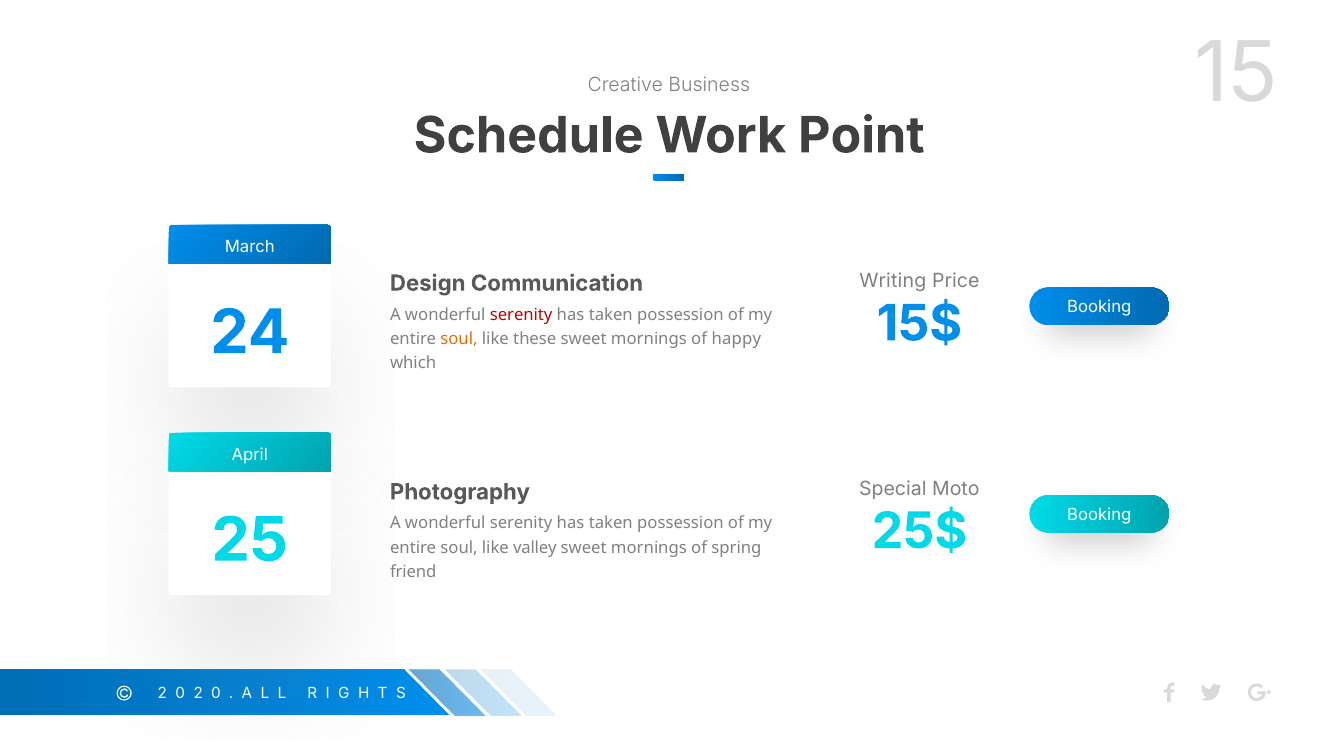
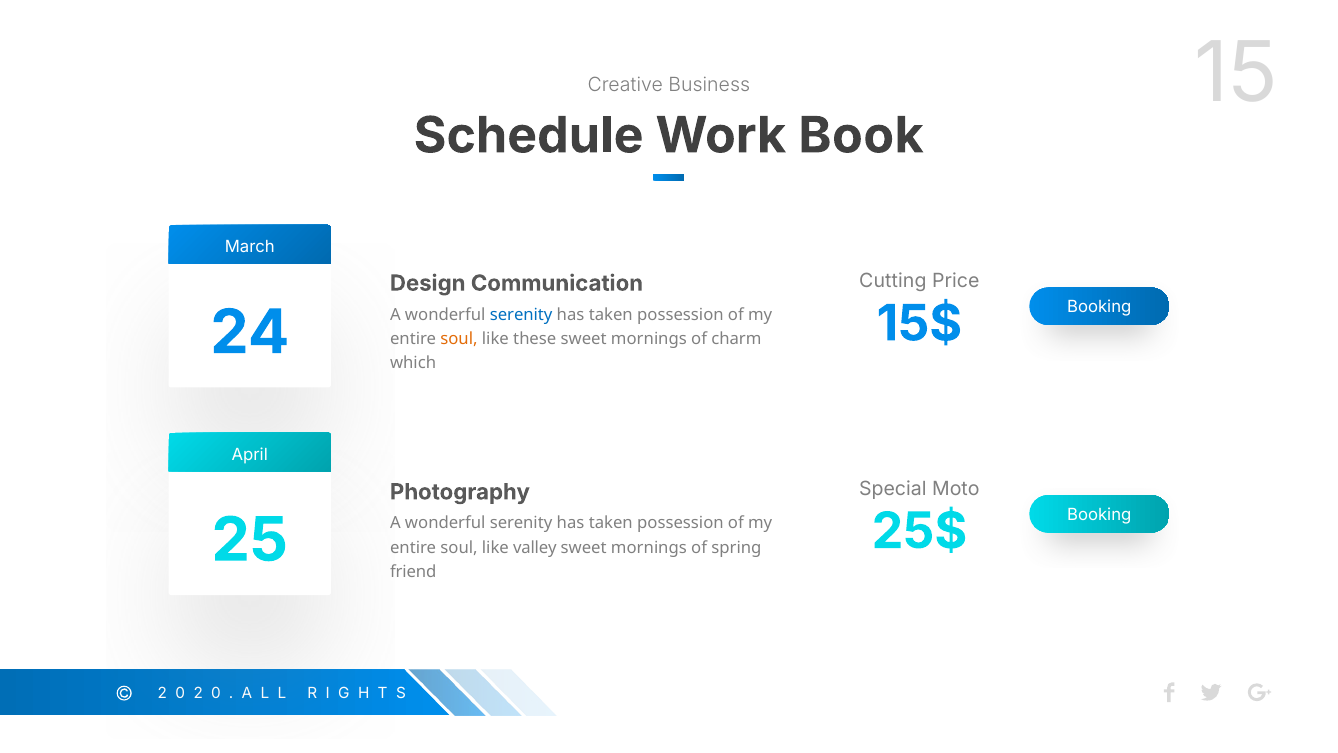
Point: Point -> Book (861, 136)
Writing: Writing -> Cutting (893, 281)
serenity colour: red -> blue (521, 315)
happy: happy -> charm (736, 339)
